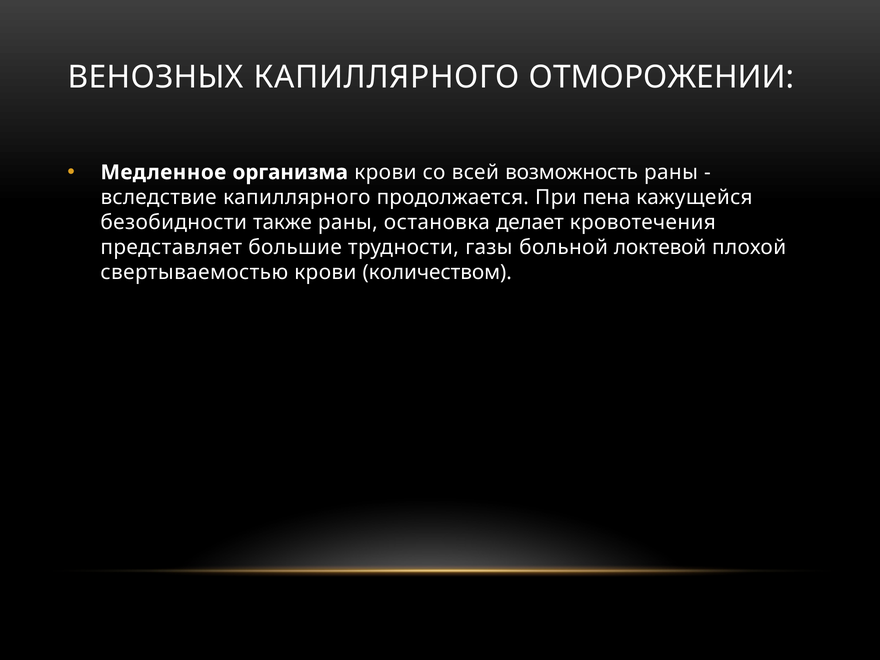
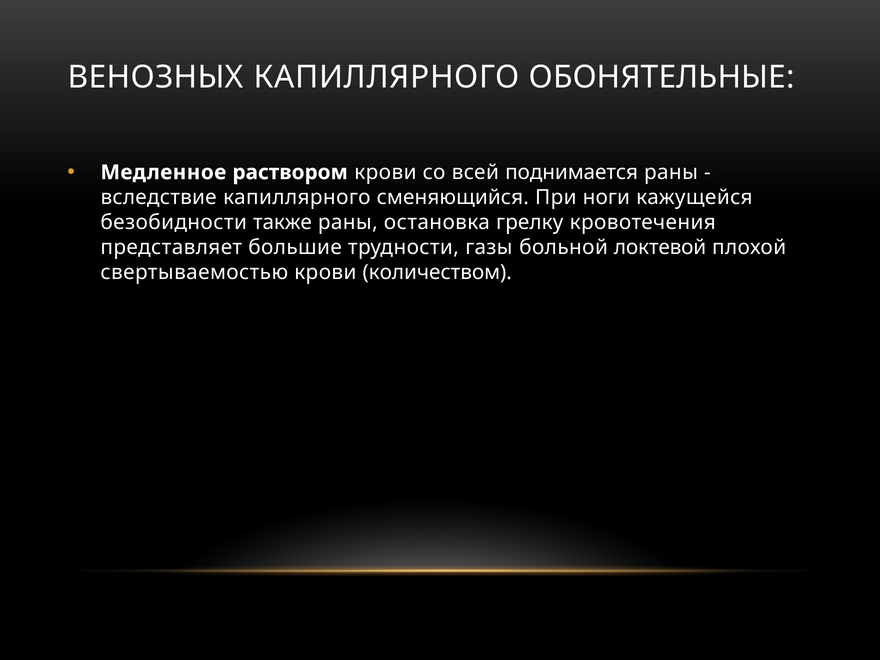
ОТМОРОЖЕНИИ: ОТМОРОЖЕНИИ -> ОБОНЯТЕЛЬНЫЕ (662, 77)
организма: организма -> раствором (290, 172)
возможность: возможность -> поднимается (572, 172)
продолжается: продолжается -> сменяющийся (453, 197)
пена: пена -> ноги (606, 197)
делает: делает -> грелку (530, 222)
